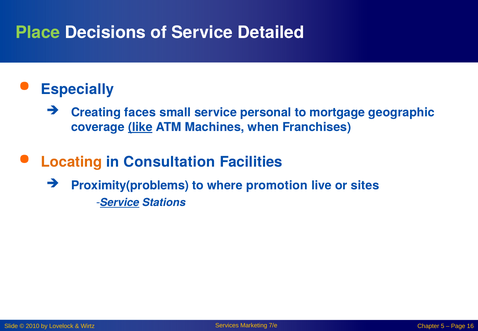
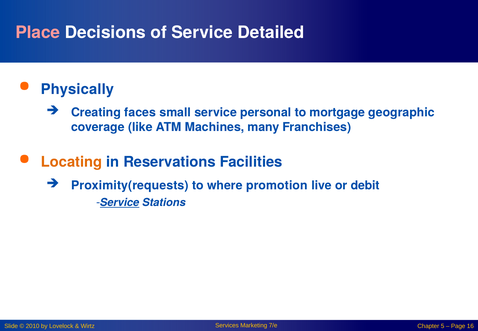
Place colour: light green -> pink (38, 32)
Especially: Especially -> Physically (78, 89)
like underline: present -> none (140, 127)
when: when -> many (263, 127)
Consultation: Consultation -> Reservations (170, 162)
Proximity(problems: Proximity(problems -> Proximity(requests (130, 185)
sites: sites -> debit (365, 185)
